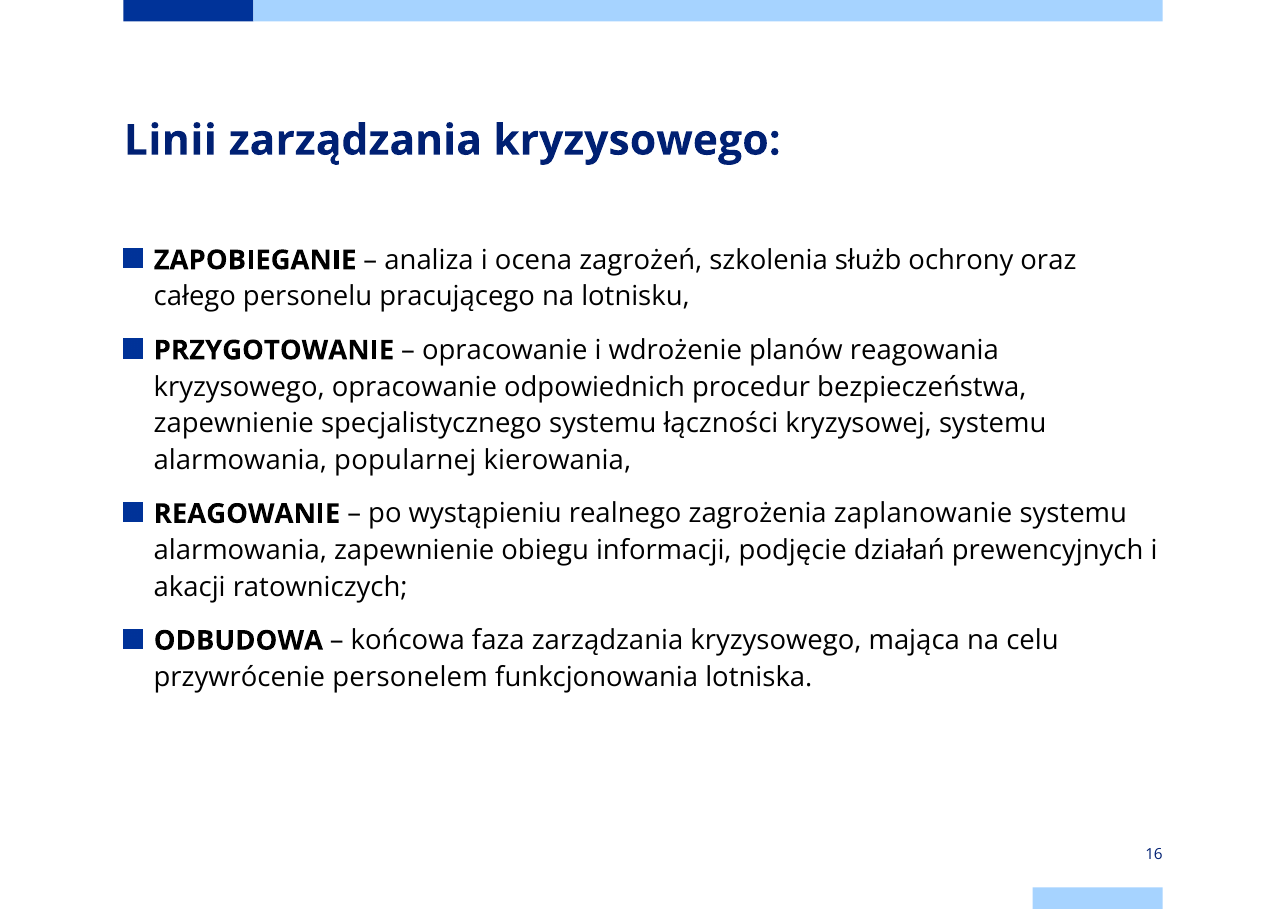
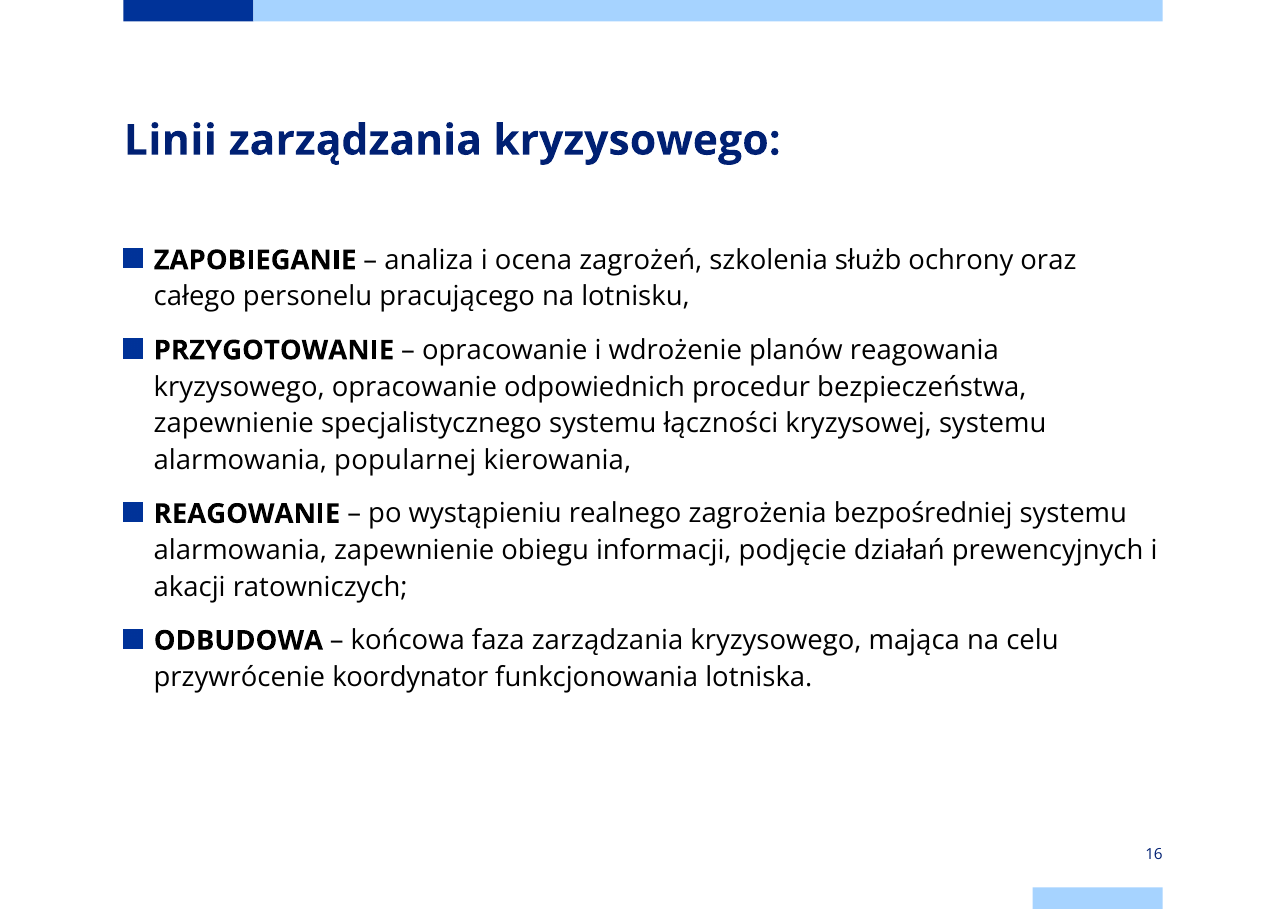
zaplanowanie: zaplanowanie -> bezpośredniej (923, 514)
personelem: personelem -> koordynator (410, 678)
